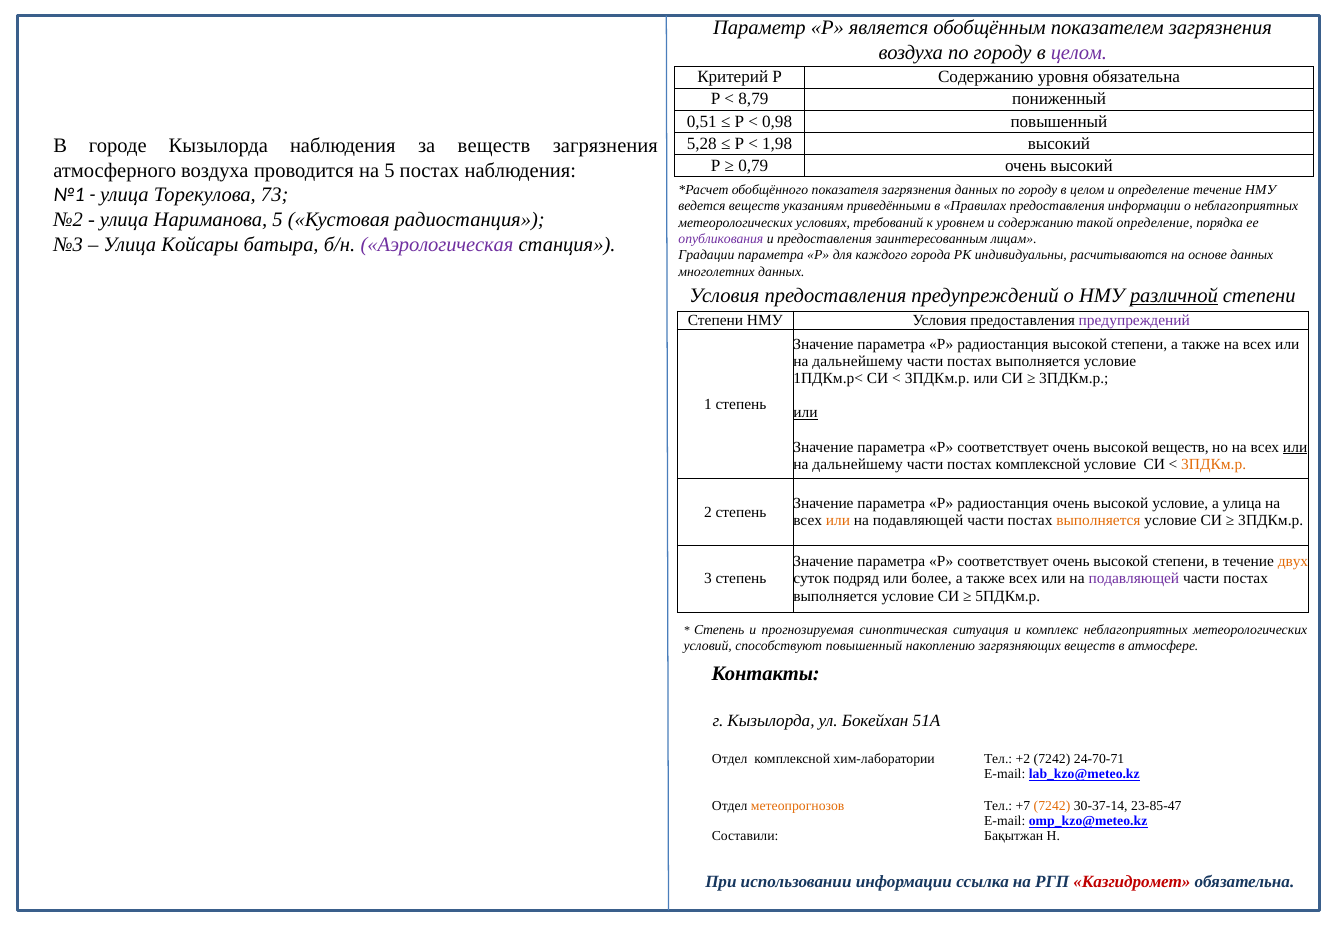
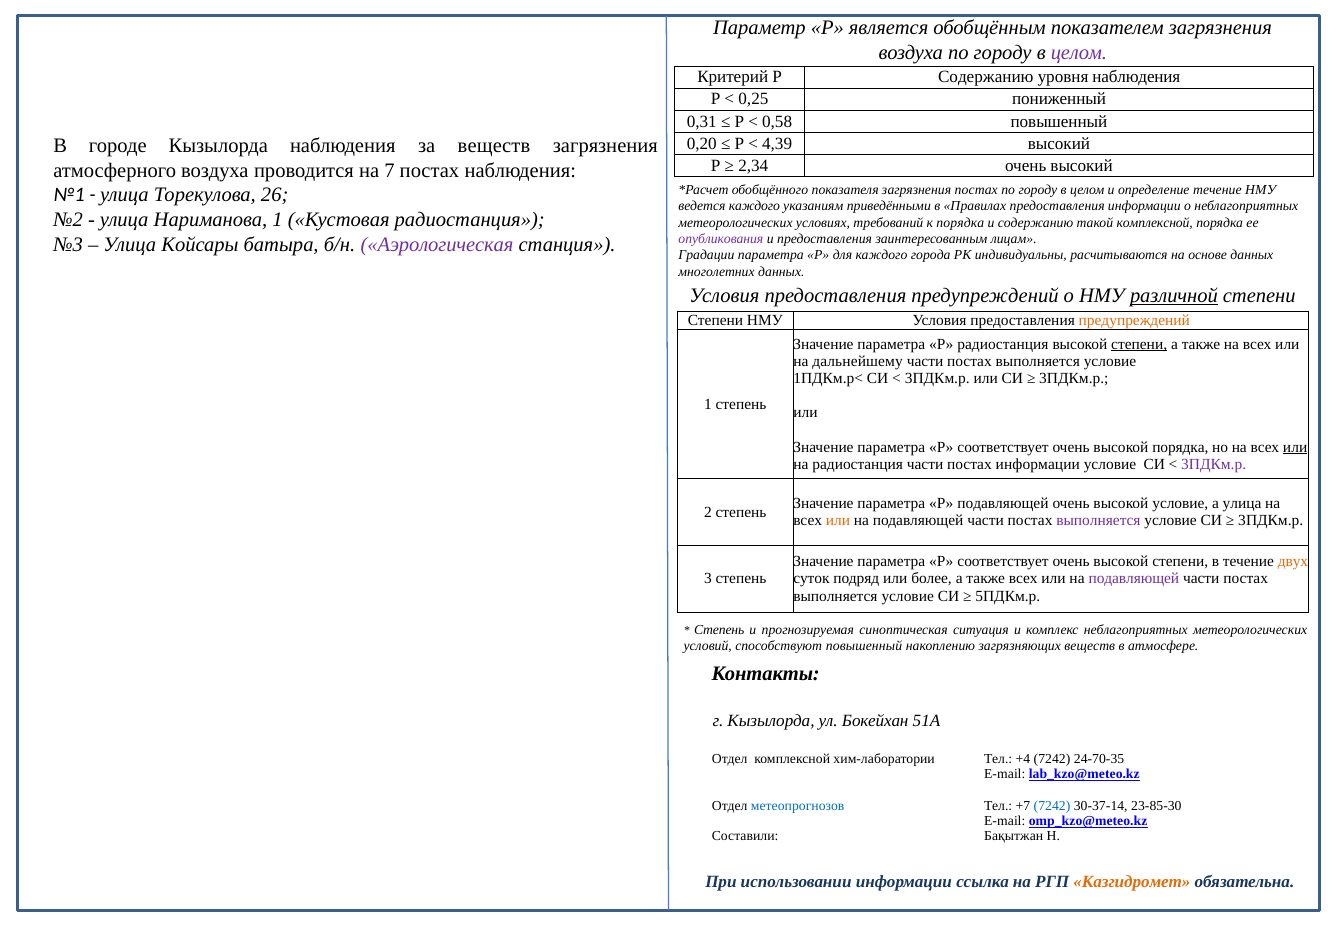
уровня обязательна: обязательна -> наблюдения (1136, 77)
8,79: 8,79 -> 0,25 (753, 99)
0,51: 0,51 -> 0,31 (702, 121)
0,98: 0,98 -> 0,58 (777, 121)
5,28: 5,28 -> 0,20 (702, 143)
1,98: 1,98 -> 4,39 (777, 143)
0,79: 0,79 -> 2,34 (753, 165)
на 5: 5 -> 7 (389, 170)
загрязнения данных: данных -> постах (976, 190)
73: 73 -> 26 (275, 195)
ведется веществ: веществ -> каждого (754, 206)
Нариманова 5: 5 -> 1 (278, 220)
к уровнем: уровнем -> порядка (960, 222)
такой определение: определение -> комплексной (1155, 222)
предупреждений colour: purple -> orange (1134, 320)
степени underline: none -> present (1139, 344)
или underline: present -> none (806, 413)
высокой веществ: веществ -> порядка (1180, 447)
дальнейшему: дальнейшему -> радиостанция (858, 464)
постах комплексной: комплексной -> информации (1038, 464)
3ПДКм.р colour: orange -> purple (1214, 464)
радиостанция: радиостанция -> подавляющей (1003, 503)
выполняется colour: orange -> purple (1098, 520)
+2: +2 -> +4 (1023, 759)
24-70-71: 24-70-71 -> 24-70-35 (1099, 759)
метеопрогнозов colour: orange -> blue (798, 806)
7242 colour: orange -> blue (1052, 806)
23-85-47: 23-85-47 -> 23-85-30 (1156, 806)
Казгидромет colour: red -> orange (1132, 881)
